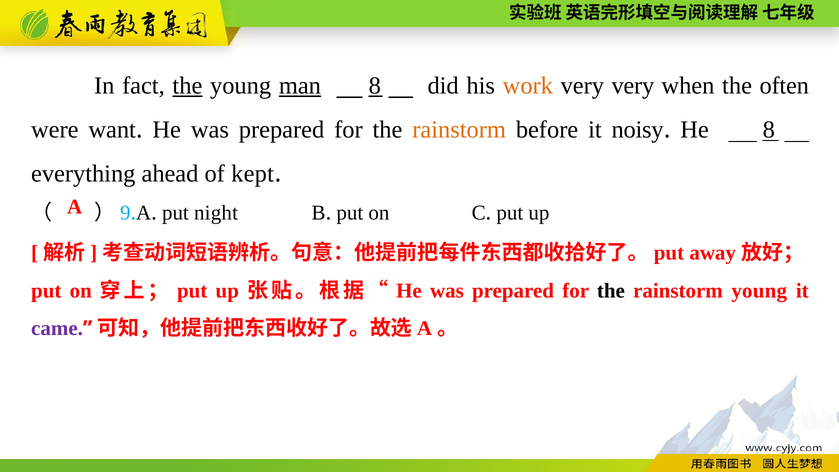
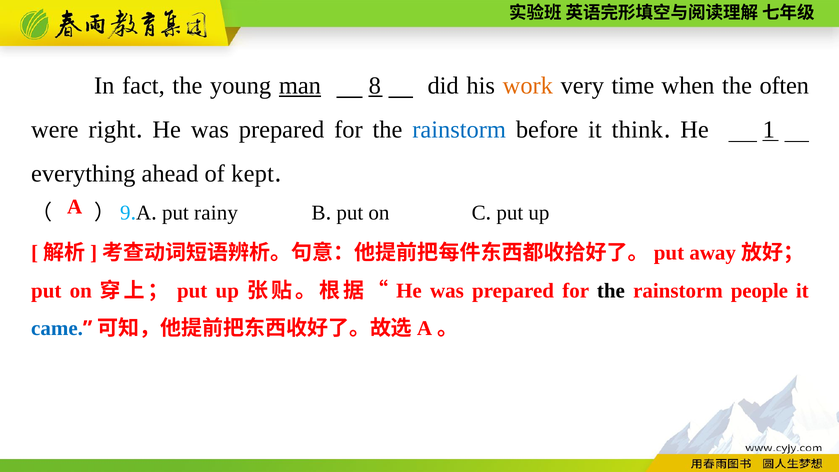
the underline: present -> none (187, 86)
very very: very -> time (633, 86)
want: want -> right (112, 130)
rainstorm colour: orange -> blue (459, 130)
noisy: noisy -> think (637, 130)
He 8: 8 -> 1 (769, 130)
night: night -> rainy (216, 213)
rainstorm young: young -> people (759, 291)
came colour: purple -> blue (57, 328)
